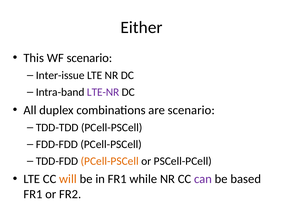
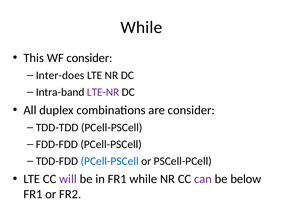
Either: Either -> While (141, 27)
WF scenario: scenario -> consider (89, 58)
Inter-issue: Inter-issue -> Inter-does (60, 75)
are scenario: scenario -> consider (191, 110)
PCell-PSCell colour: orange -> blue (110, 161)
will colour: orange -> purple (68, 179)
based: based -> below (246, 179)
